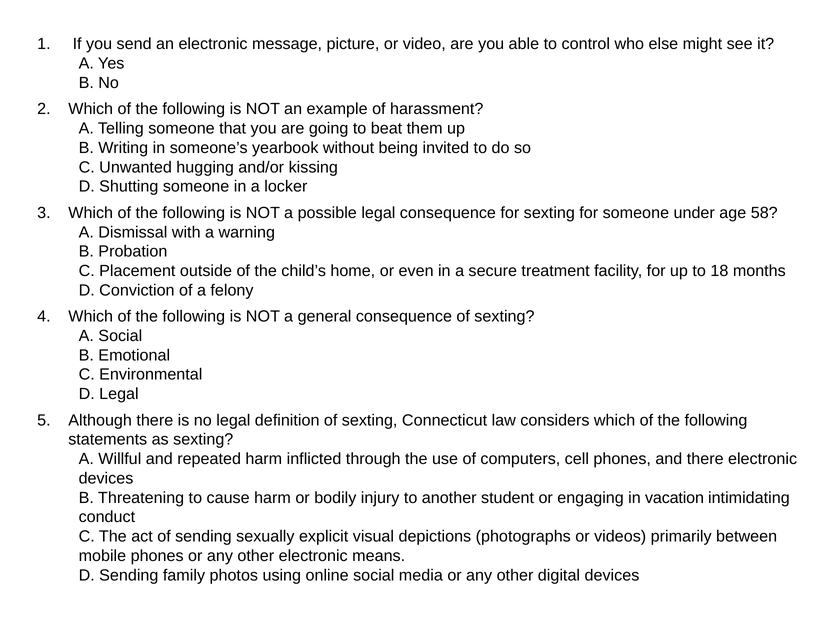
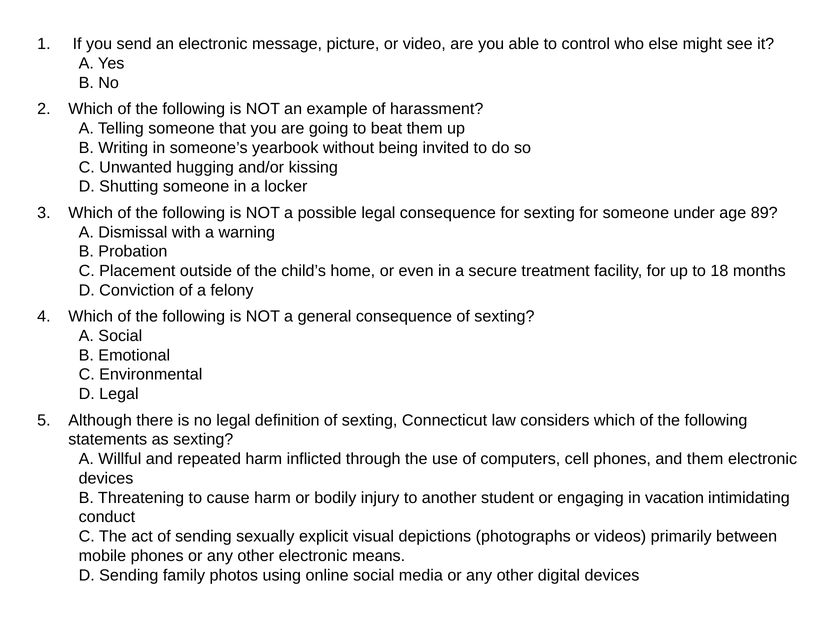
58: 58 -> 89 (764, 213)
and there: there -> them (705, 459)
